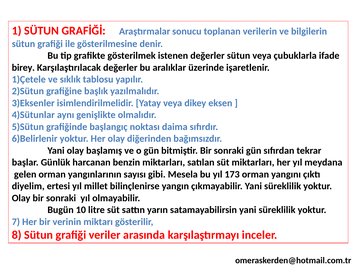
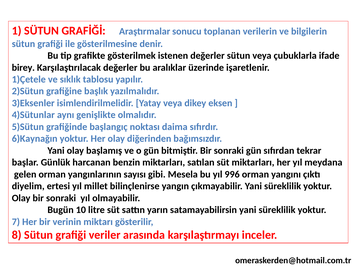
6)Belirlenir: 6)Belirlenir -> 6)Kaynağın (35, 139)
173: 173 -> 996 (232, 174)
